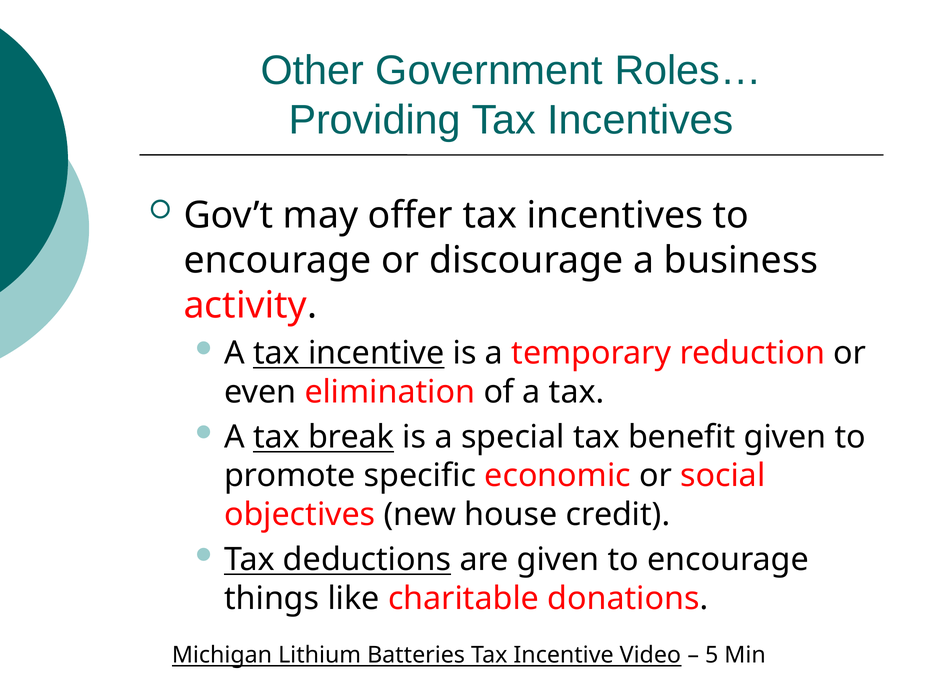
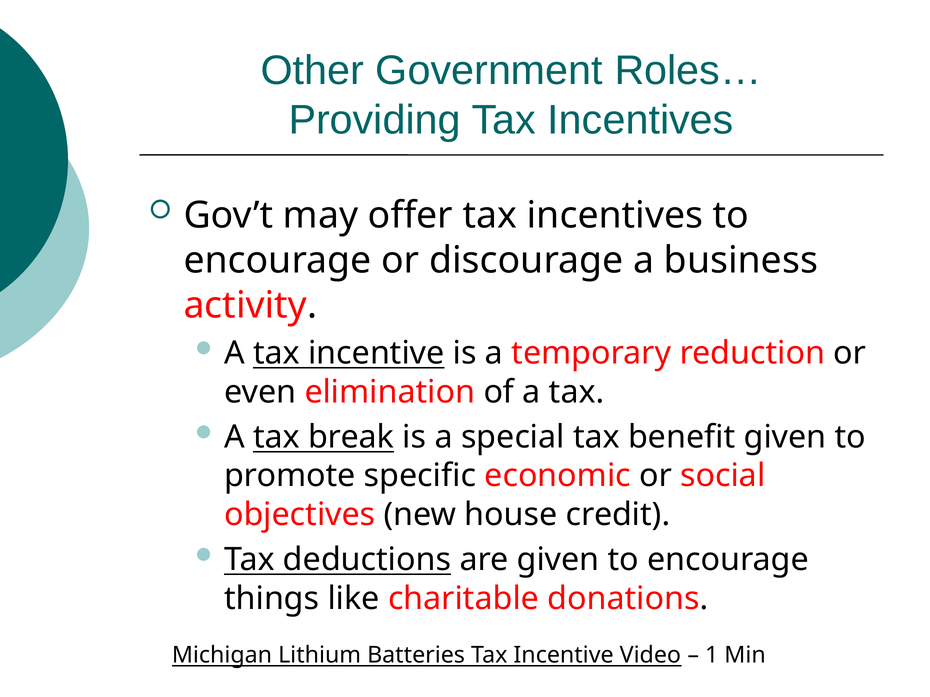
5: 5 -> 1 (712, 656)
